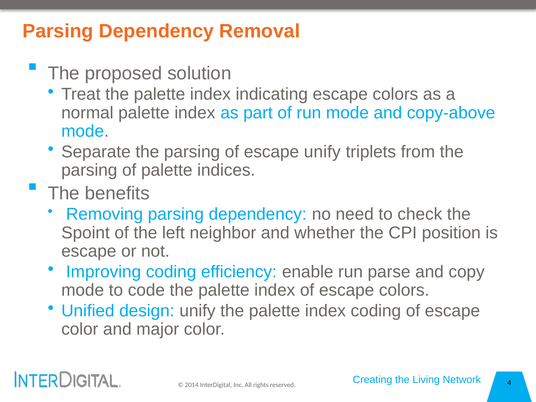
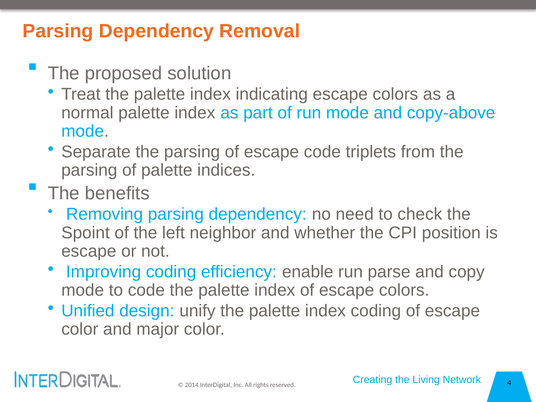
escape unify: unify -> code (322, 152)
